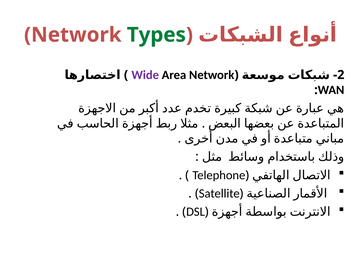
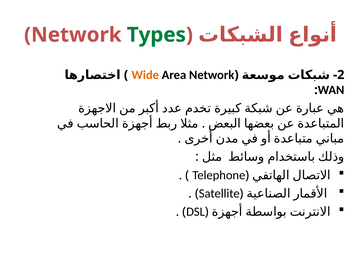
Wide colour: purple -> orange (145, 75)
